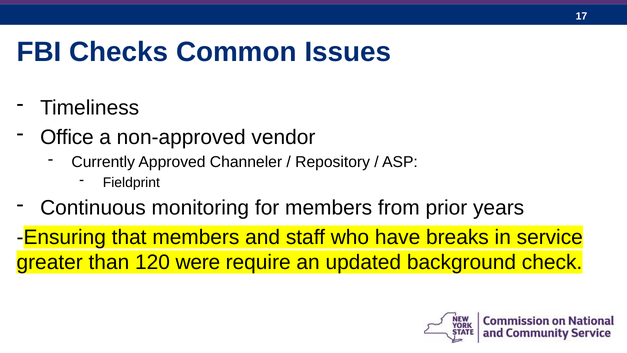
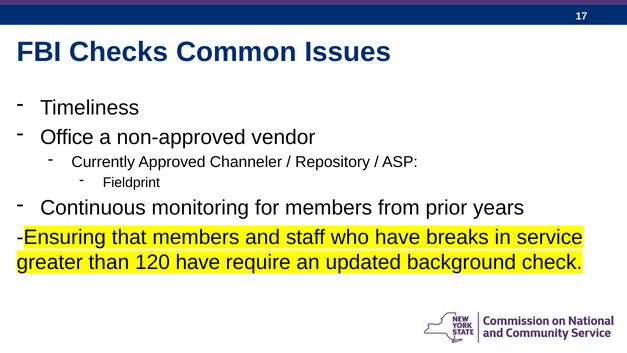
120 were: were -> have (198, 262)
